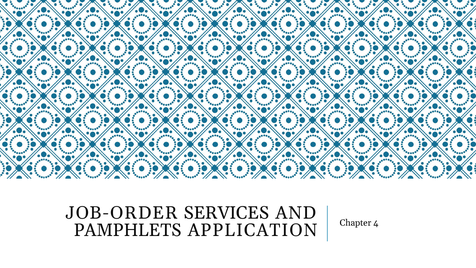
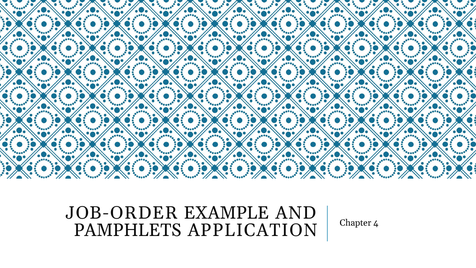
SERVICES: SERVICES -> EXAMPLE (227, 213)
